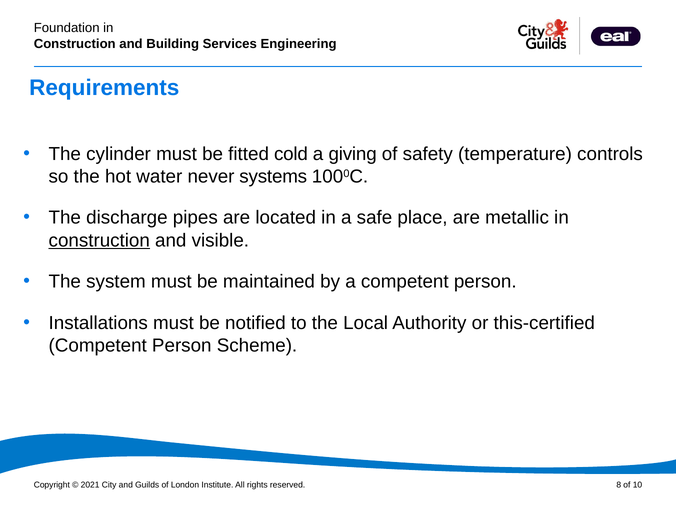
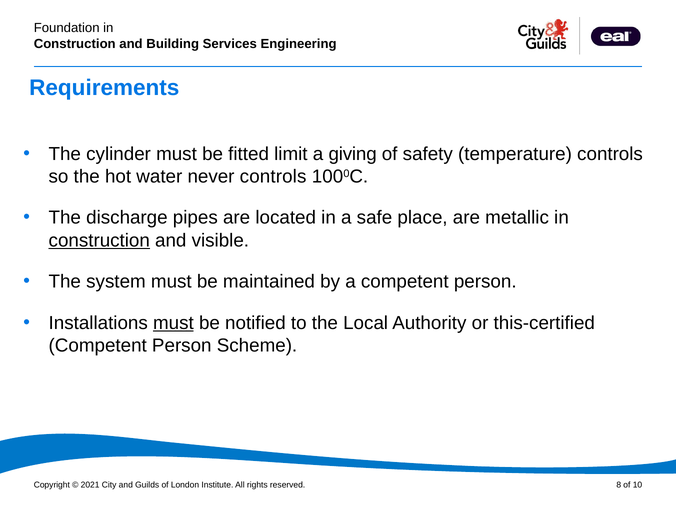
cold: cold -> limit (291, 154)
never systems: systems -> controls (273, 176)
must underline: none -> present (173, 323)
